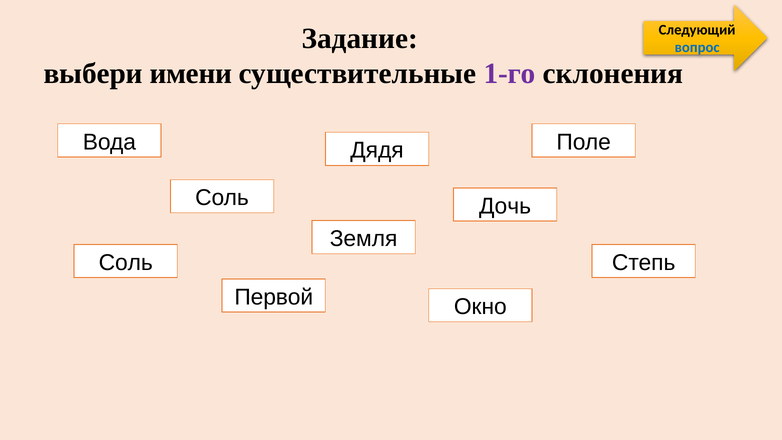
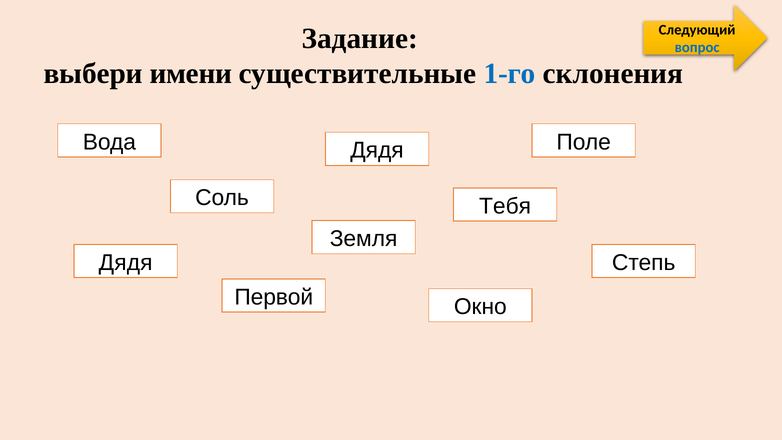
1-го colour: purple -> blue (510, 74)
Дочь: Дочь -> Тебя (505, 206)
Соль: Соль -> Дядя (126, 263)
